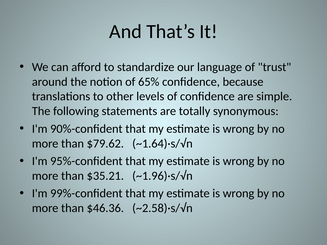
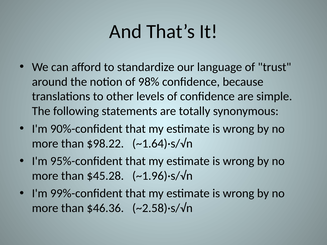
65%: 65% -> 98% (149, 82)
$79.62: $79.62 -> $98.22 (105, 144)
$35.21: $35.21 -> $45.28 (105, 176)
